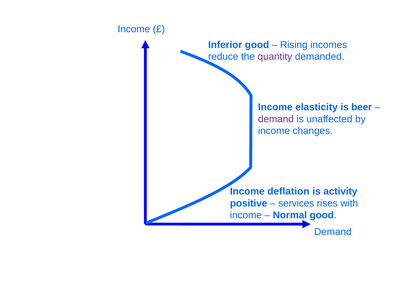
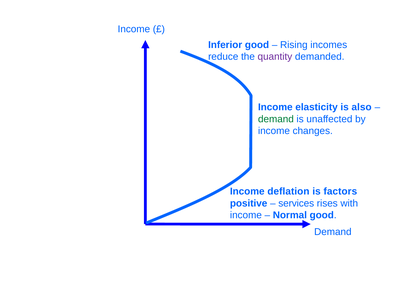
beer: beer -> also (362, 107)
demand colour: purple -> green (276, 119)
activity: activity -> factors (340, 191)
